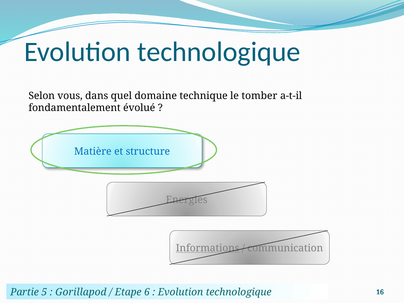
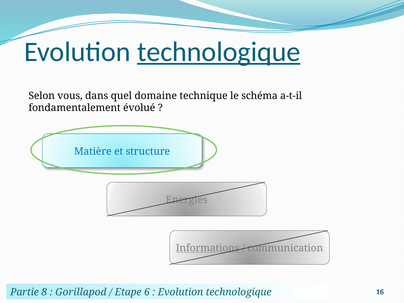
technologique underline: none -> present (219, 52)
tomber: tomber -> schéma (260, 96)
5: 5 -> 8 (44, 292)
